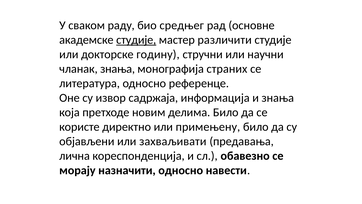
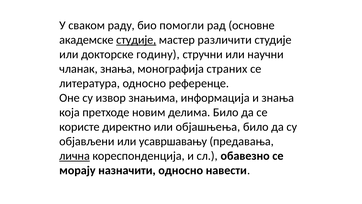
средњег: средњег -> помогли (182, 25)
садржаја: садржаја -> знањима (153, 98)
примењену: примењену -> објашњења (208, 127)
захваљивати: захваљивати -> усавршавању (173, 141)
лична underline: none -> present (75, 156)
